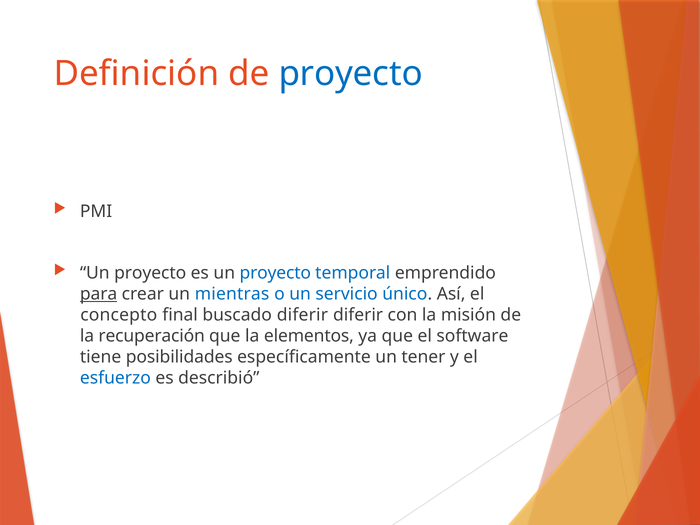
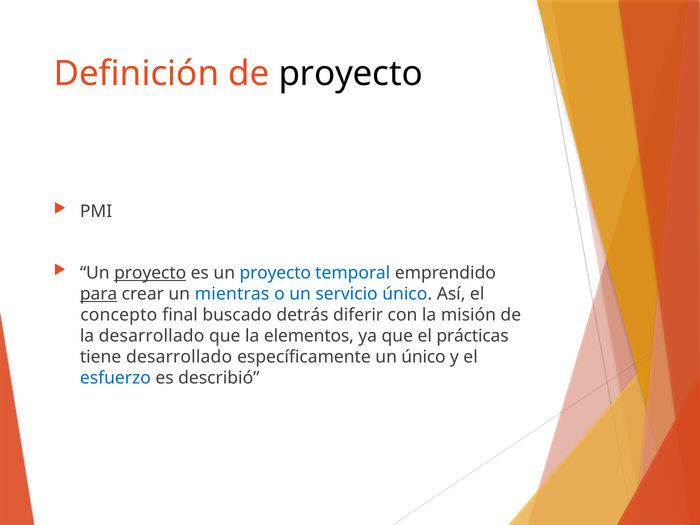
proyecto colour: blue -> black (351, 74)
proyecto underline: none -> present (150, 273)
buscado diferir: diferir -> detrás (303, 315)
la recuperación: recuperación -> desarrollado (152, 336)
software: software -> prácticas (473, 336)
tiene posibilidades: posibilidades -> desarrollado (179, 357)
un tener: tener -> único (423, 357)
